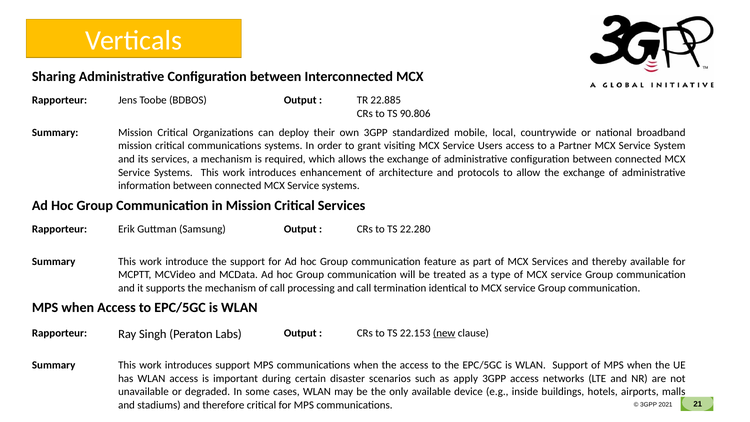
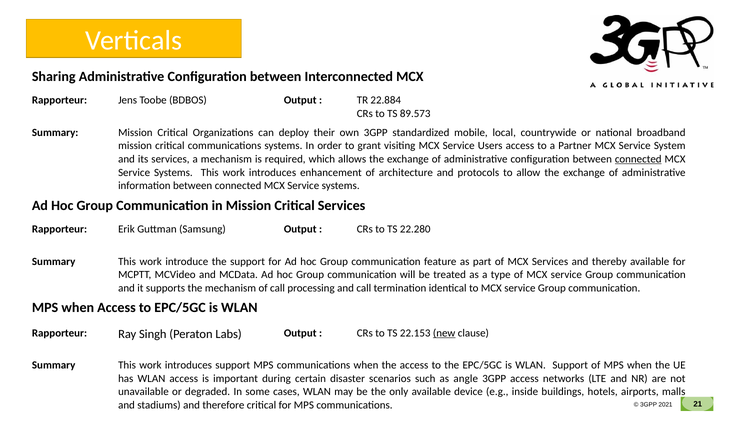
22.885: 22.885 -> 22.884 (386, 100)
90.806: 90.806 -> 89.573 (415, 114)
connected underline: none -> present (638, 159)
apply: apply -> angle (466, 378)
